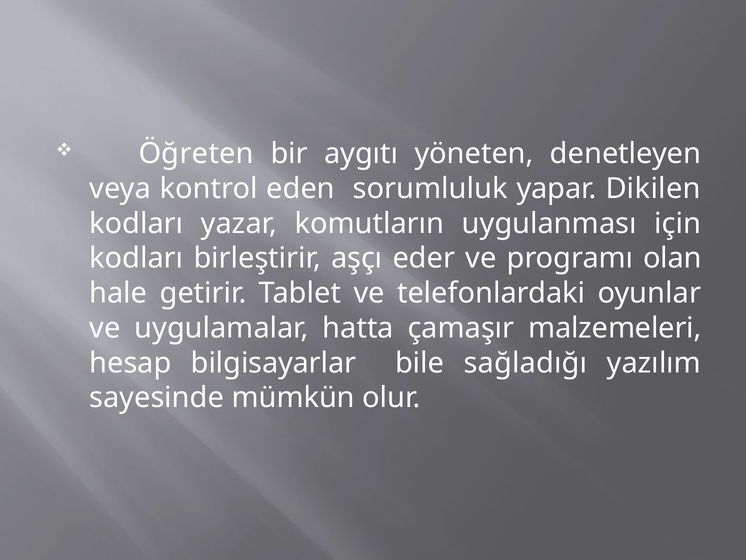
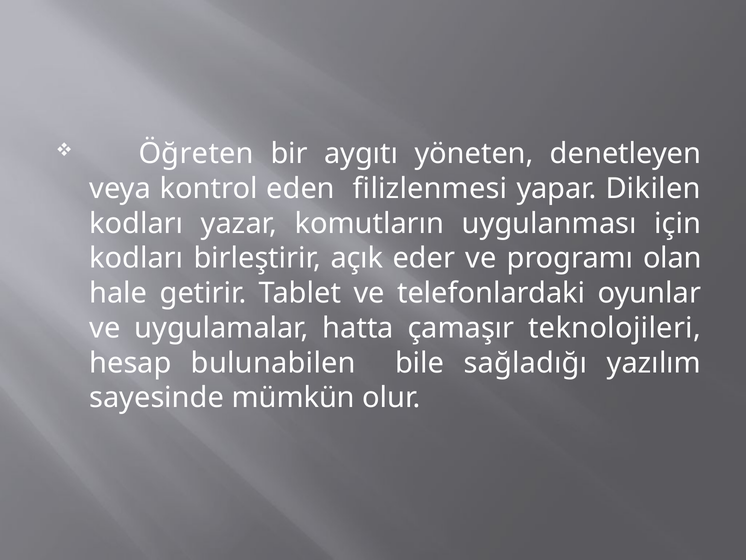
sorumluluk: sorumluluk -> filizlenmesi (430, 188)
aşçı: aşçı -> açık (357, 258)
malzemeleri: malzemeleri -> teknolojileri (615, 328)
bilgisayarlar: bilgisayarlar -> bulunabilen (273, 363)
